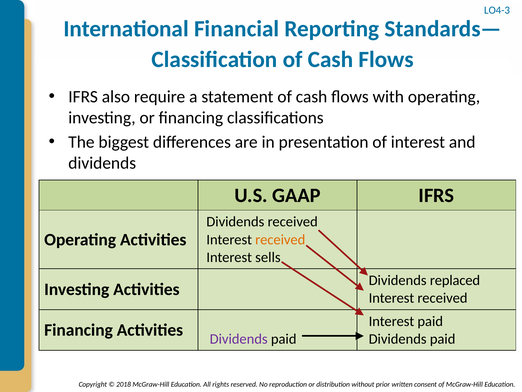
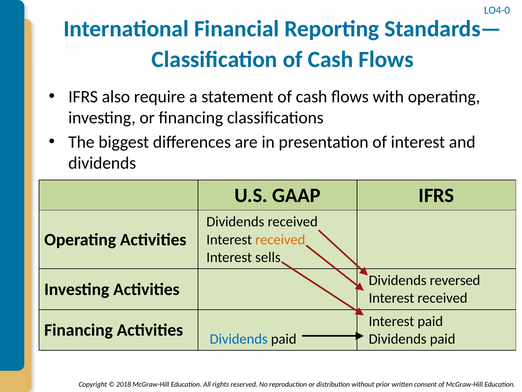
LO4-3: LO4-3 -> LO4-0 (497, 10)
replaced: replaced -> reversed (455, 280)
Dividends colour: purple -> blue (239, 339)
